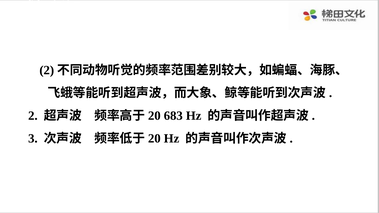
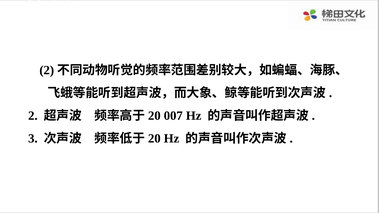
683: 683 -> 007 (173, 116)
